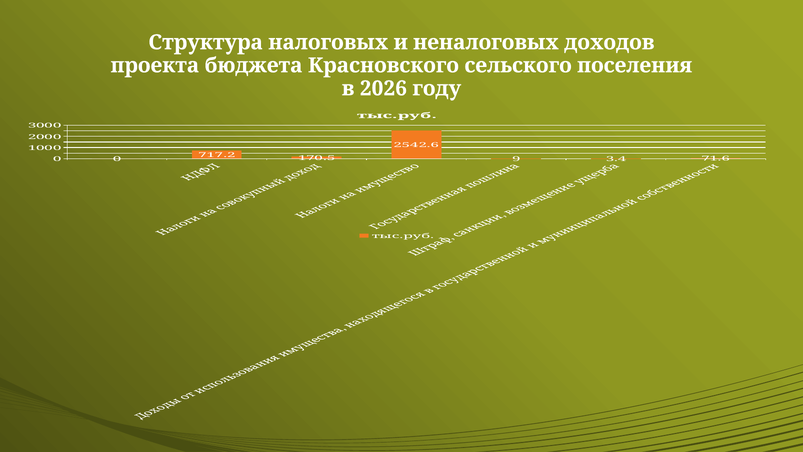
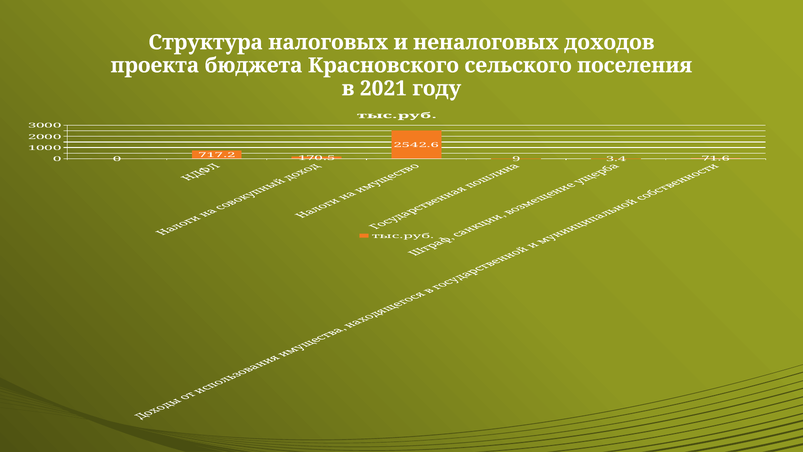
2026: 2026 -> 2021 (383, 88)
